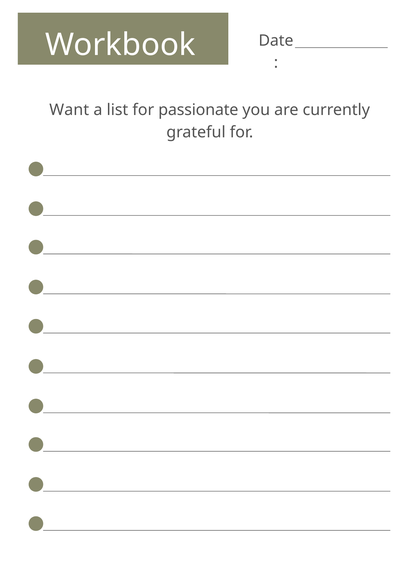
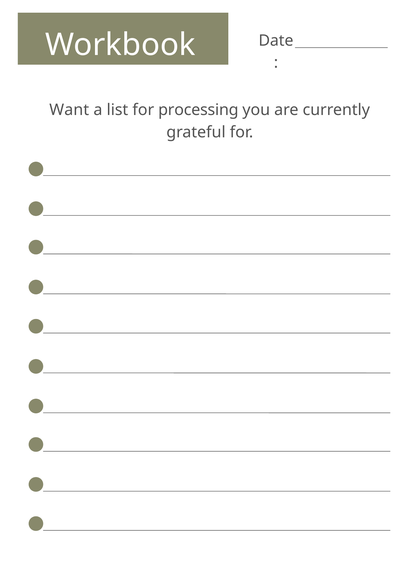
passionate: passionate -> processing (198, 110)
